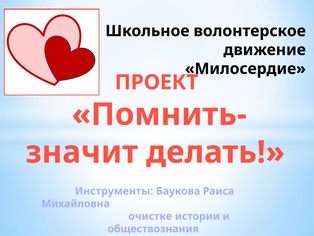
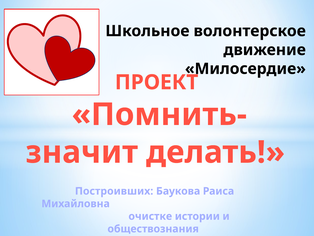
Инструменты: Инструменты -> Построивших (114, 191)
